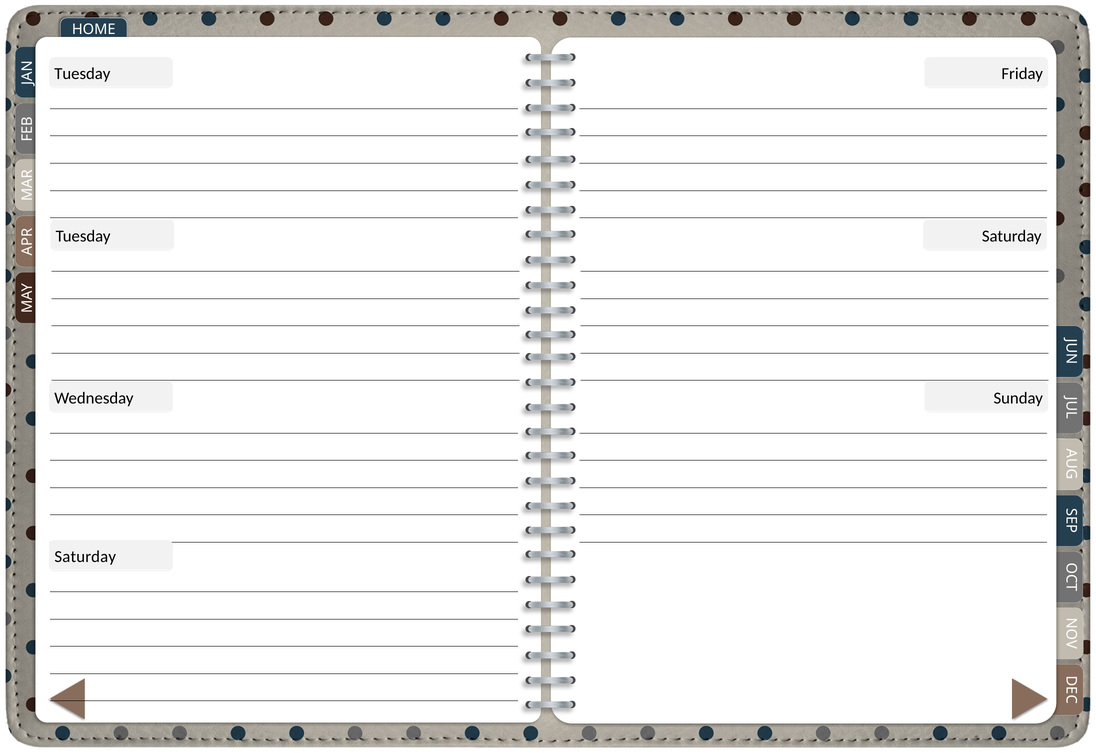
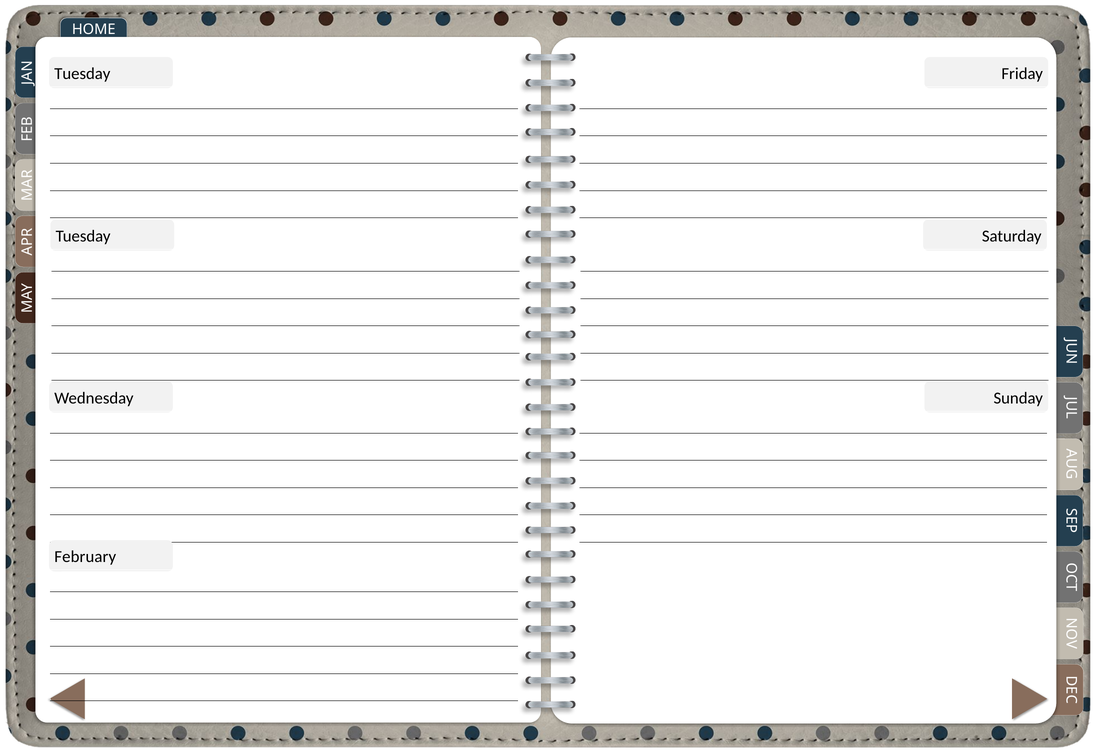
Saturday: Saturday -> February (85, 557)
